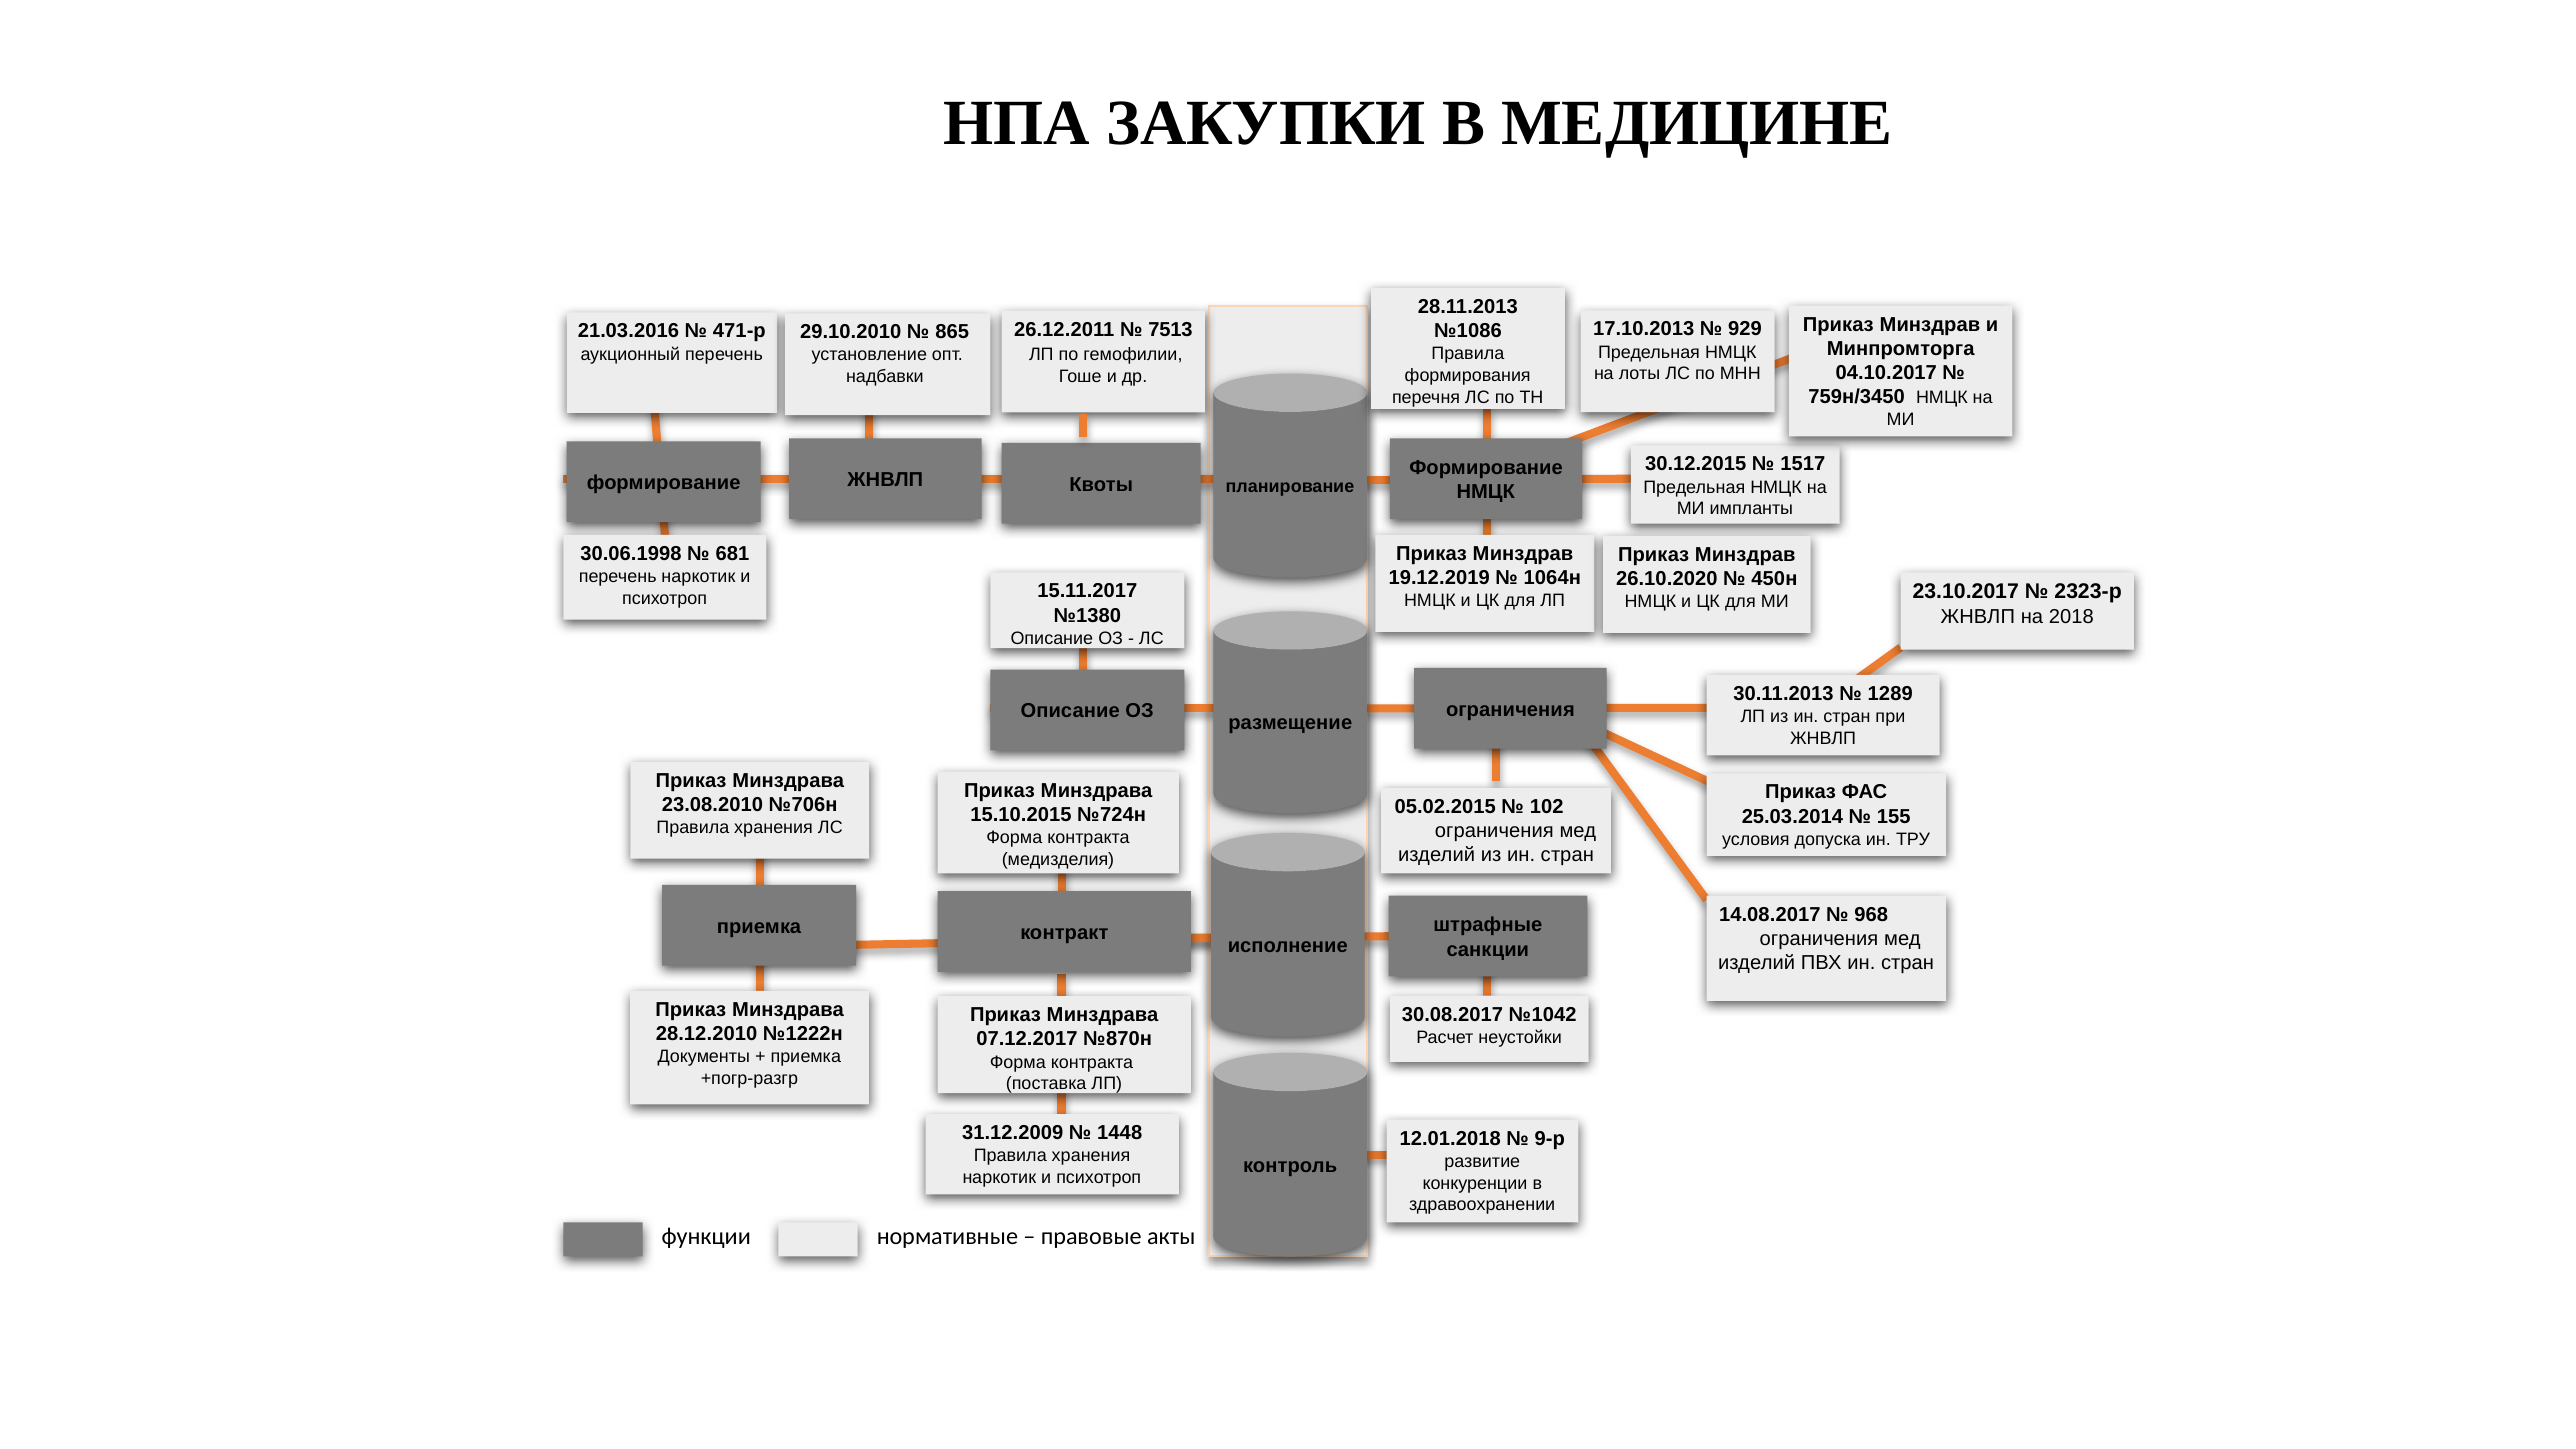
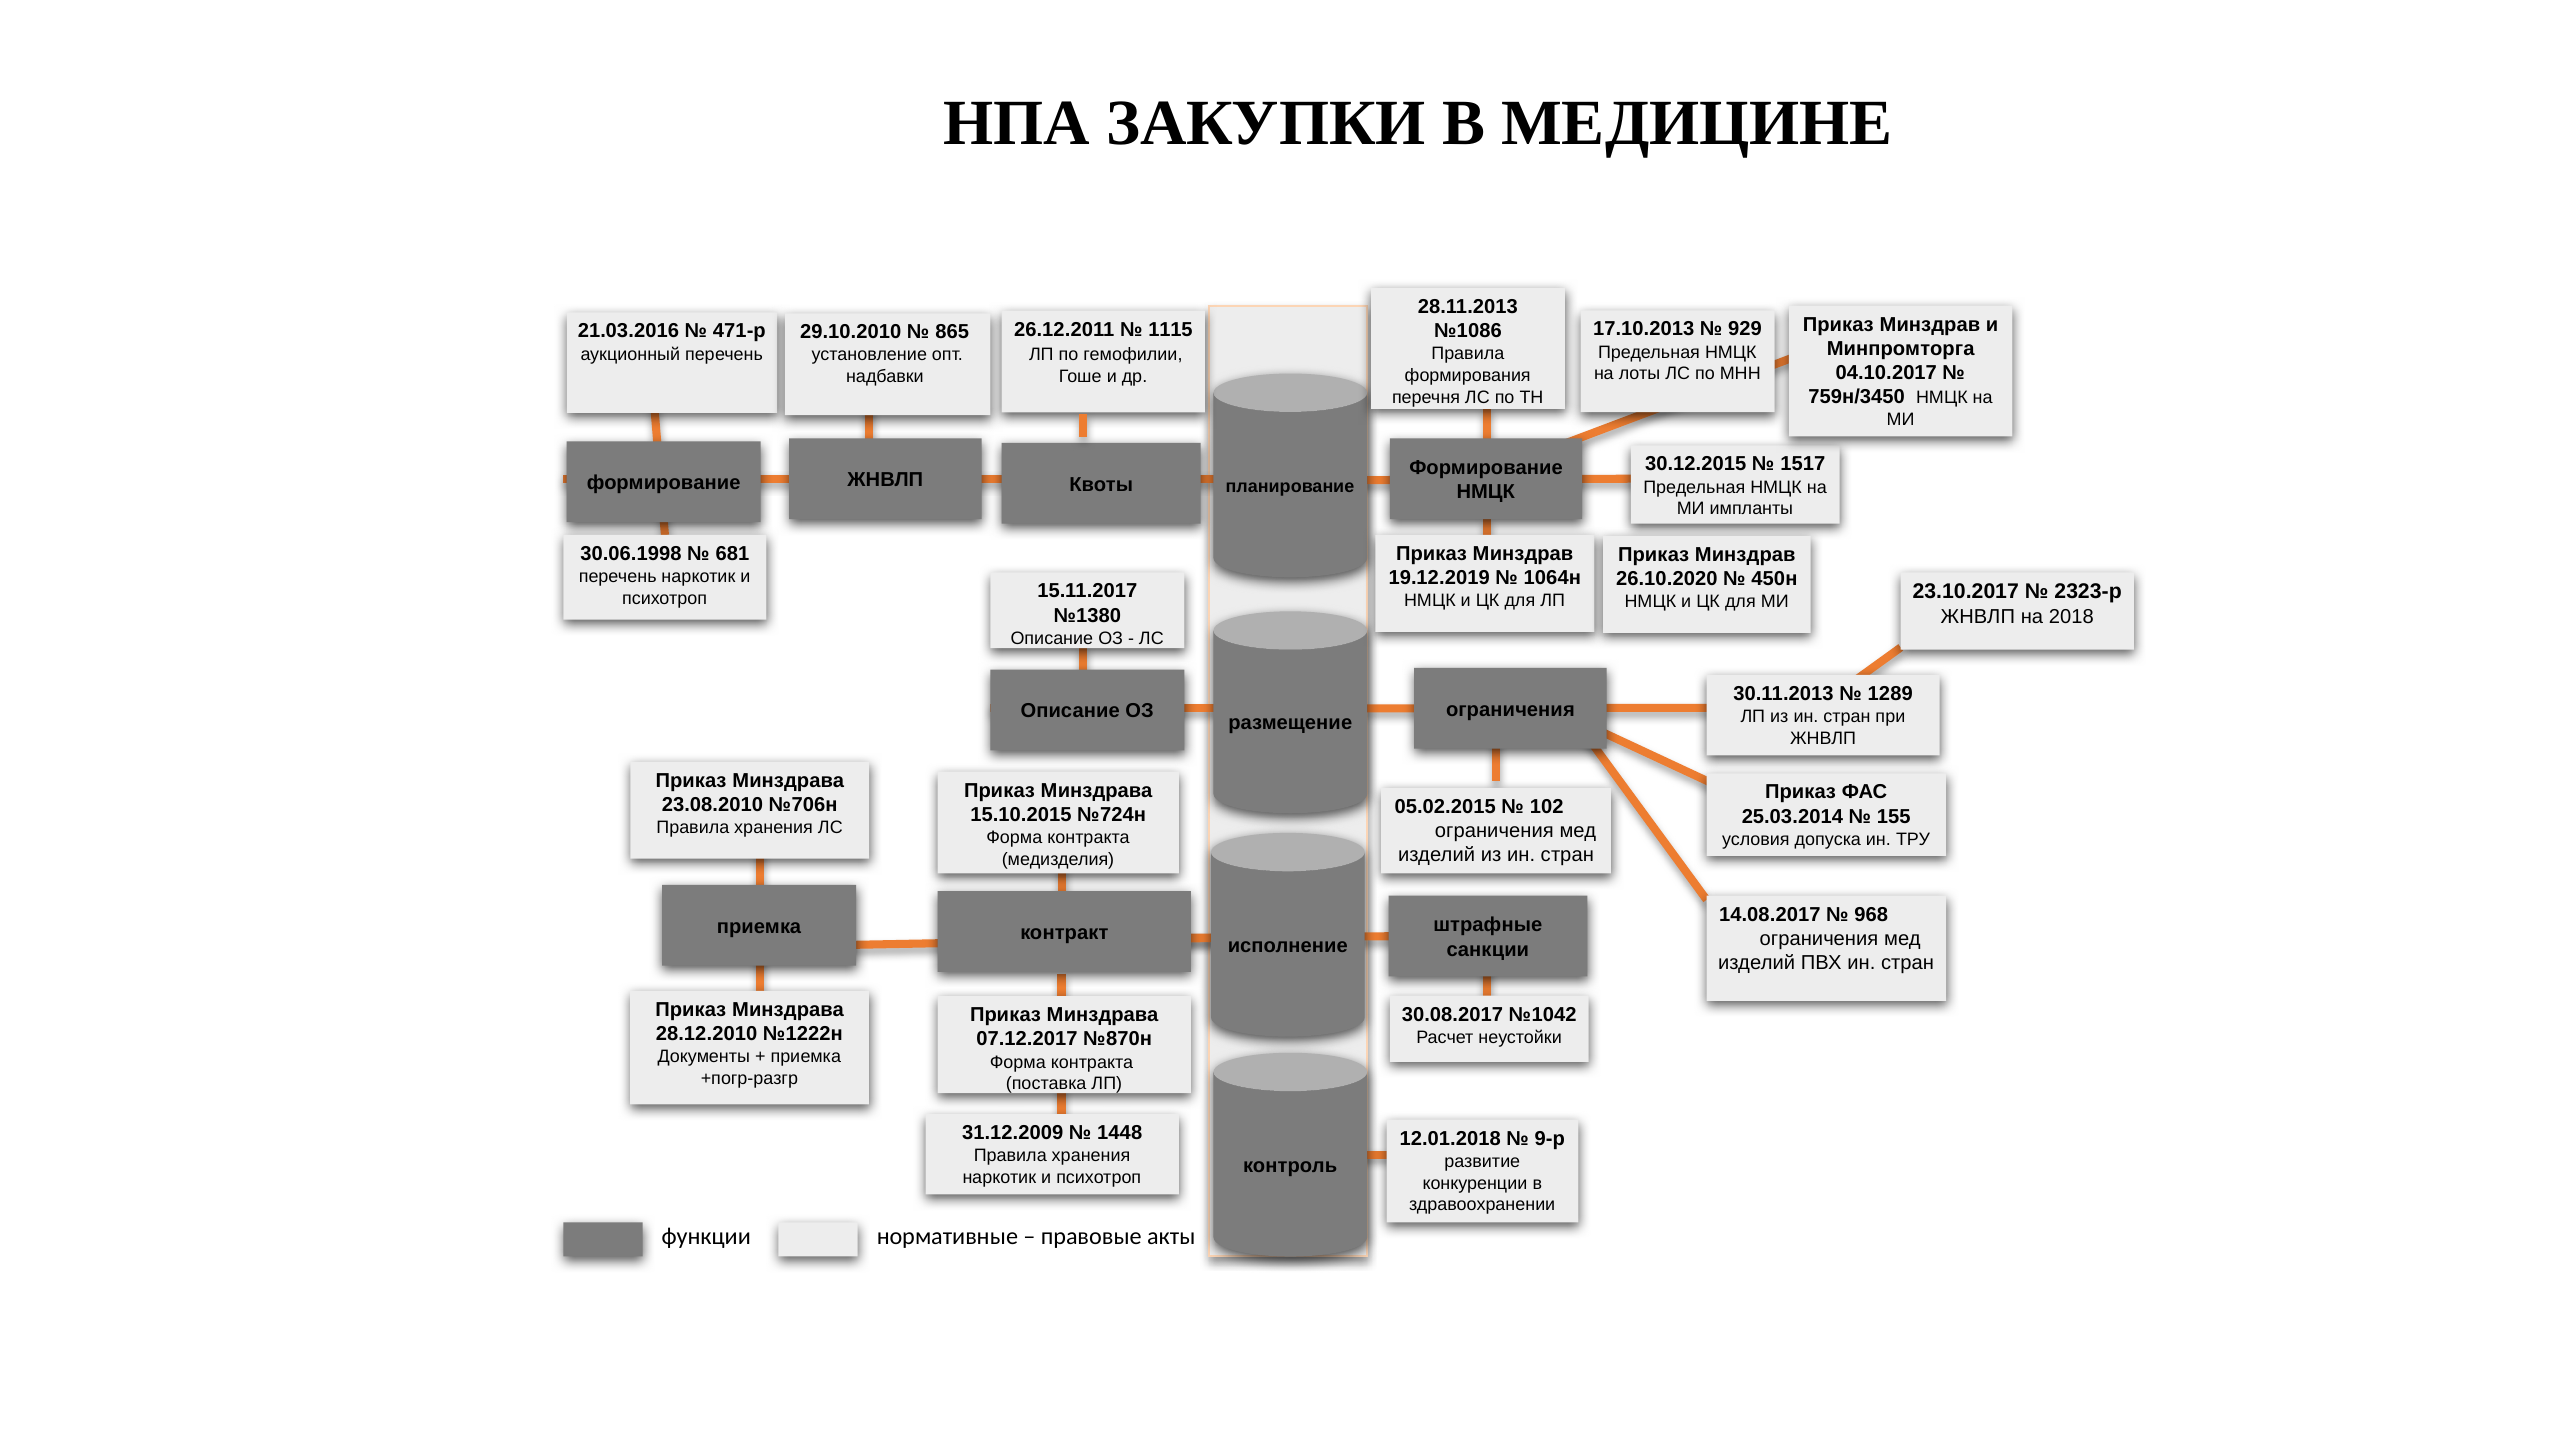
7513: 7513 -> 1115 (1170, 329)
